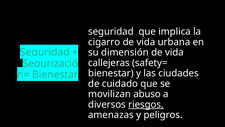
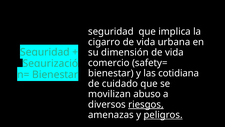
callejeras: callejeras -> comercio (109, 63)
ciudades: ciudades -> cotidiana (179, 73)
peligros underline: none -> present (163, 115)
